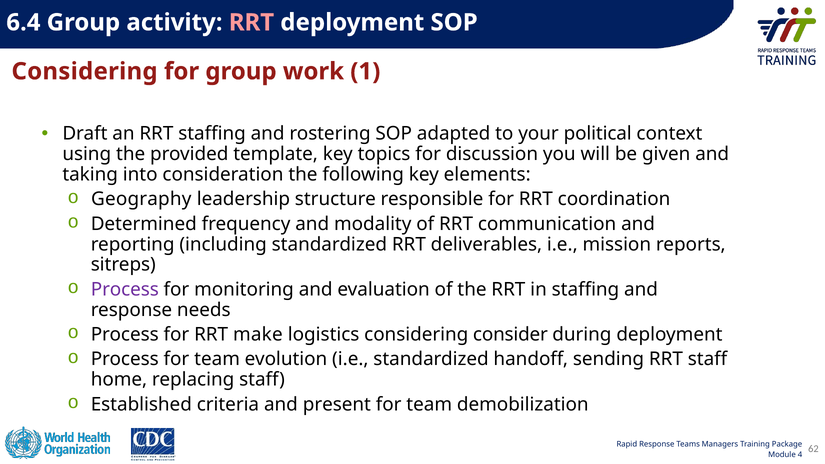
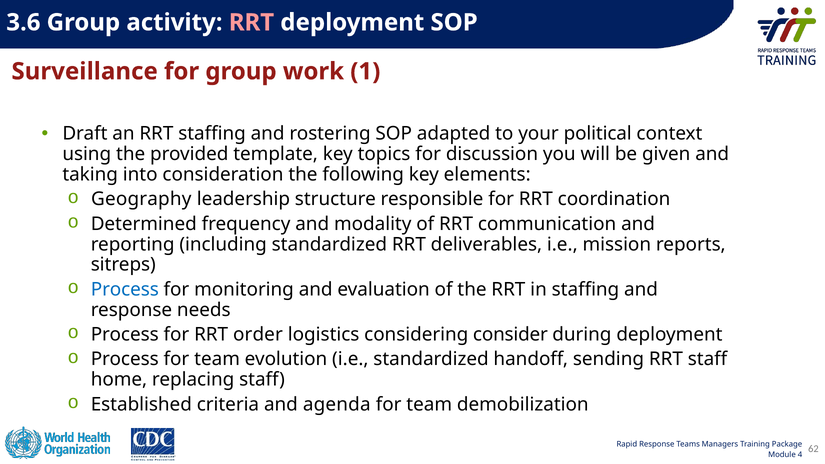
6.4: 6.4 -> 3.6 (23, 22)
Considering: Considering -> Surveillance (85, 71)
Process colour: purple -> blue (125, 289)
make: make -> order (258, 335)
present: present -> agenda (337, 404)
